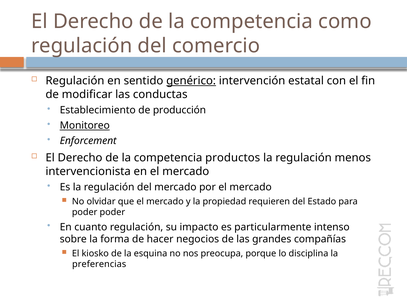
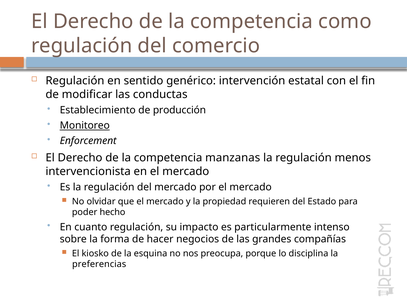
genérico underline: present -> none (191, 81)
productos: productos -> manzanas (233, 158)
poder poder: poder -> hecho (112, 212)
